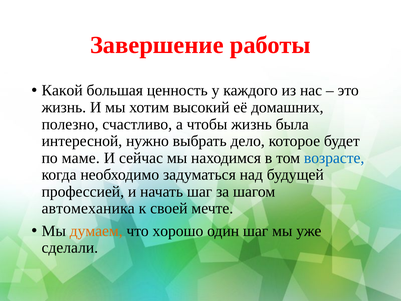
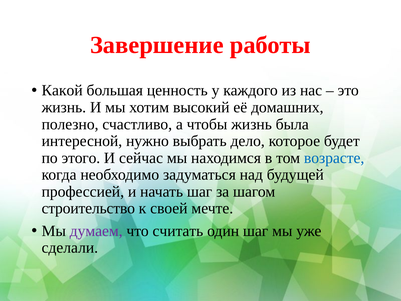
маме: маме -> этого (81, 158)
автомеханика: автомеханика -> строительство (88, 208)
думаем colour: orange -> purple (96, 231)
хорошо: хорошо -> считать (178, 231)
